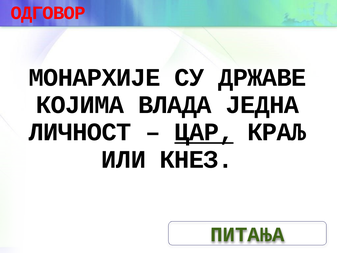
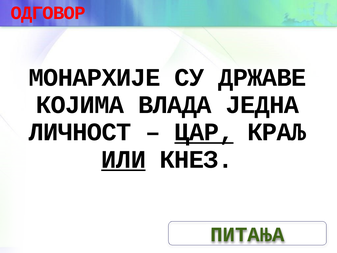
ИЛИ underline: none -> present (124, 159)
